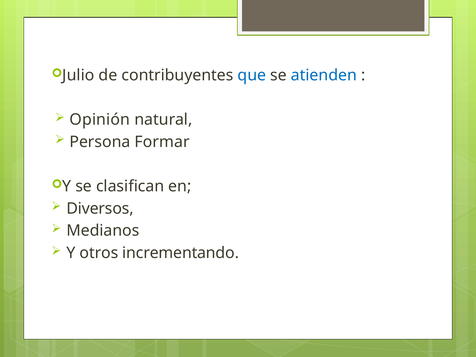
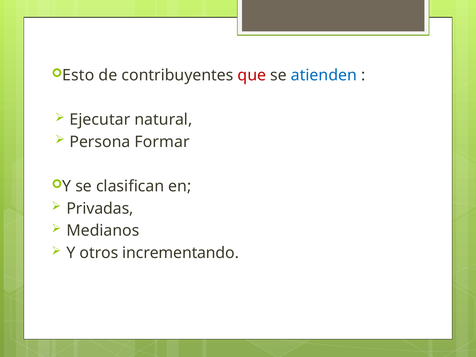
Julio: Julio -> Esto (78, 75)
que colour: blue -> red (252, 75)
Opinión: Opinión -> Ejecutar (100, 120)
Diversos: Diversos -> Privadas (100, 209)
